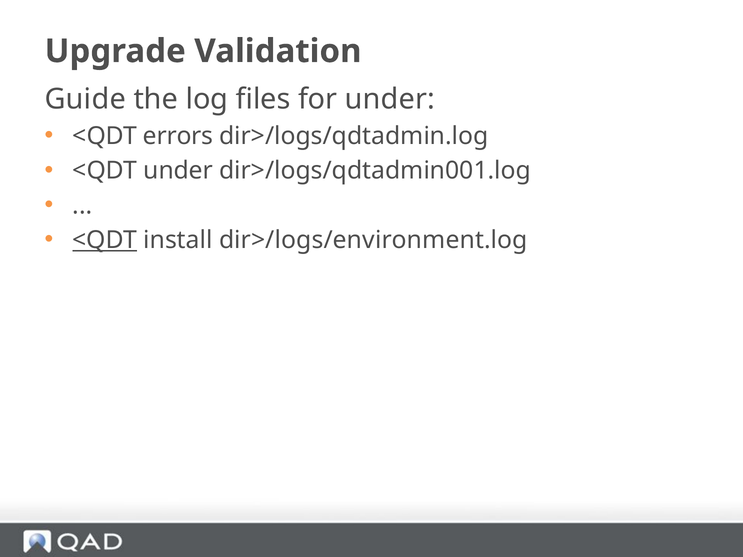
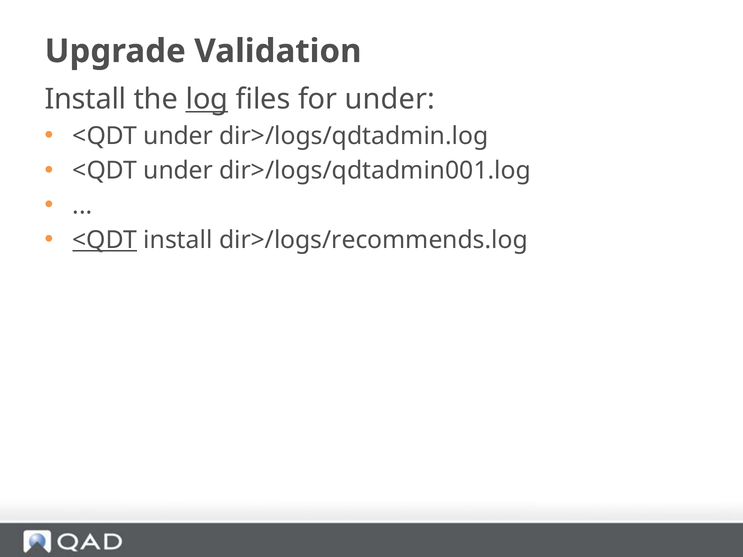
Guide: Guide -> Install (85, 99)
log underline: none -> present (207, 99)
errors: errors -> under (178, 136)
dir>/logs/environment.log: dir>/logs/environment.log -> dir>/logs/recommends.log (373, 240)
